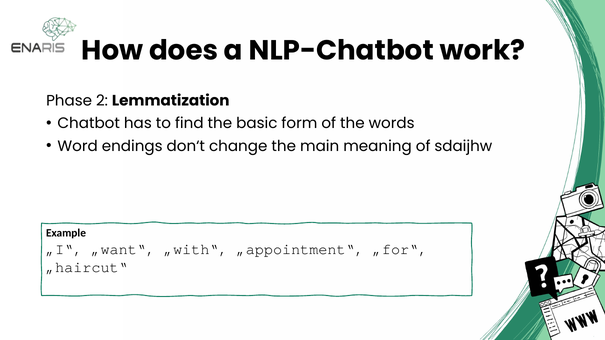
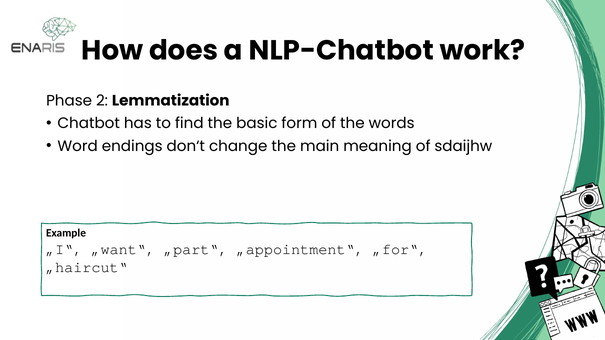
„with“: „with“ -> „part“ (196, 249)
